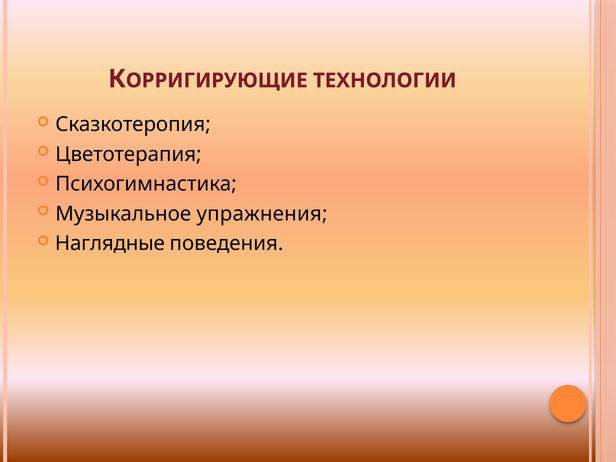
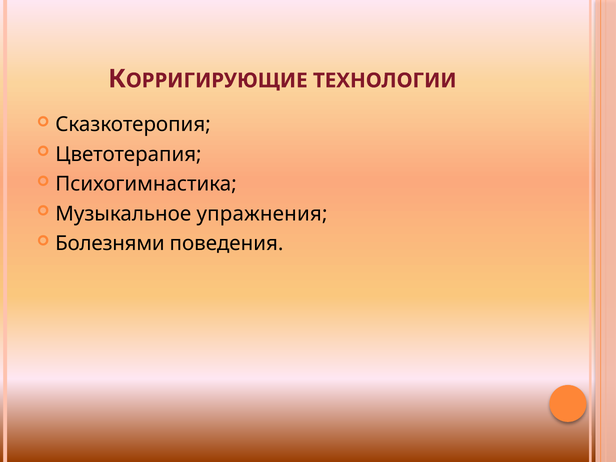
Наглядные: Наглядные -> Болезнями (110, 244)
